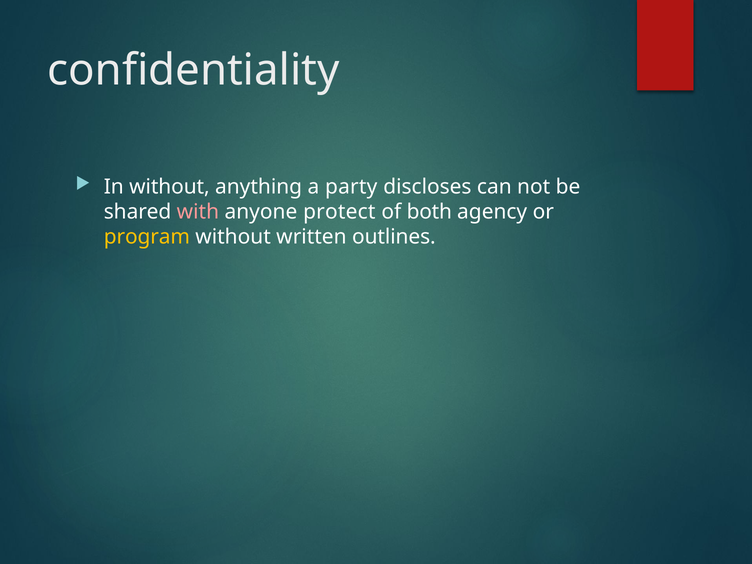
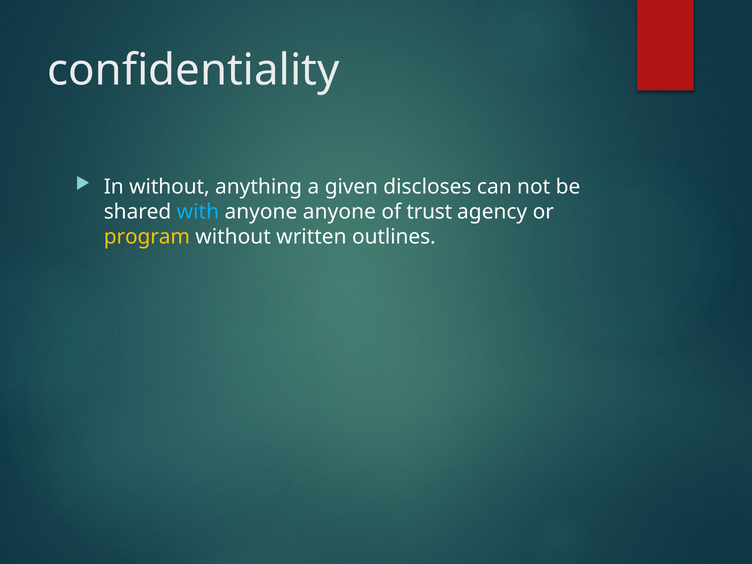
party: party -> given (351, 187)
with colour: pink -> light blue (198, 212)
anyone protect: protect -> anyone (339, 212)
both: both -> trust (429, 212)
